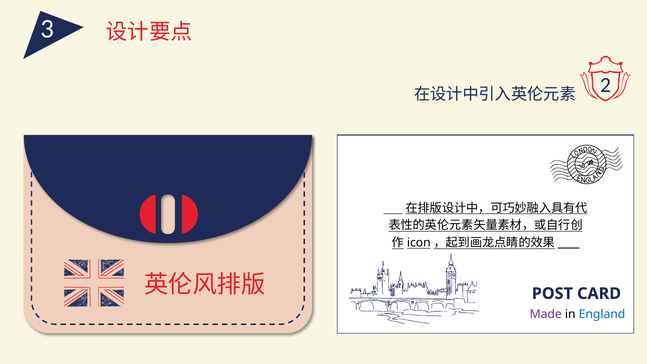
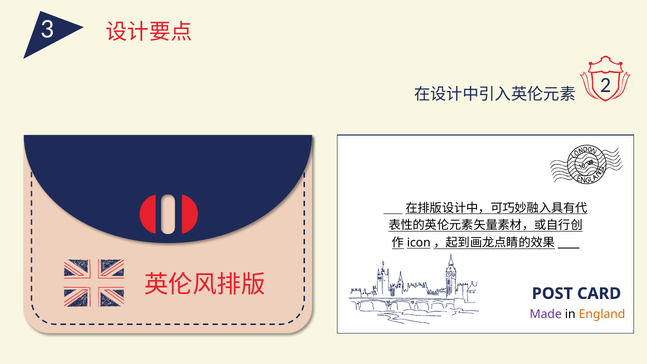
England colour: blue -> orange (602, 314)
